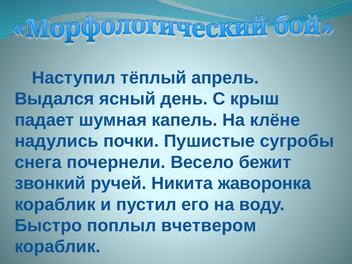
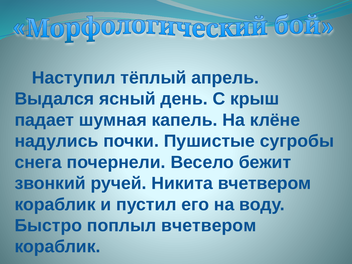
Никита жаворонка: жаворонка -> вчетвером (264, 183)
